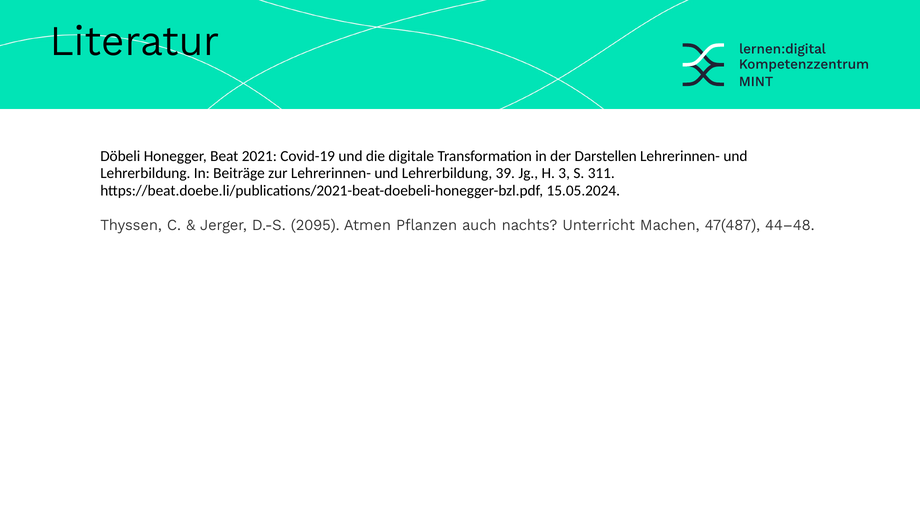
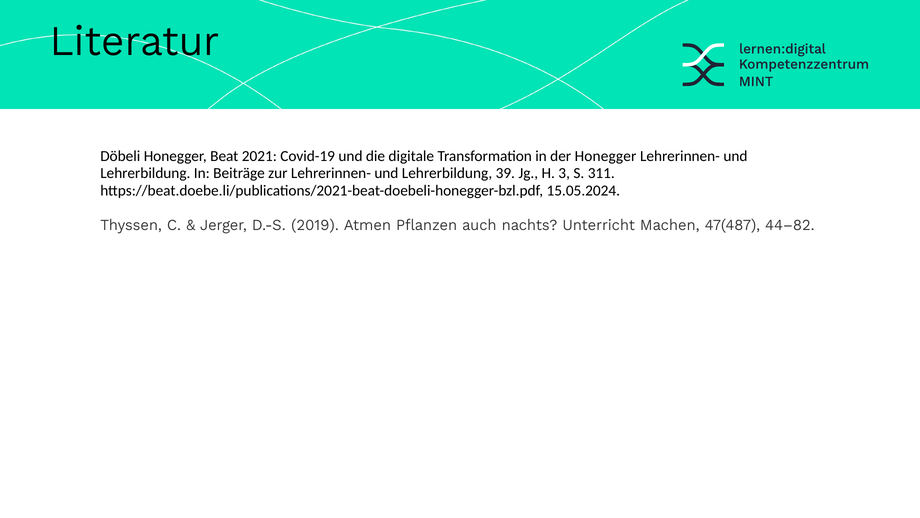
der Darstellen: Darstellen -> Honegger (606, 156)
2095: 2095 -> 2019 (315, 225)
44–48: 44–48 -> 44–82 (790, 225)
